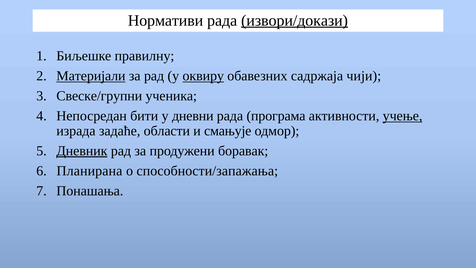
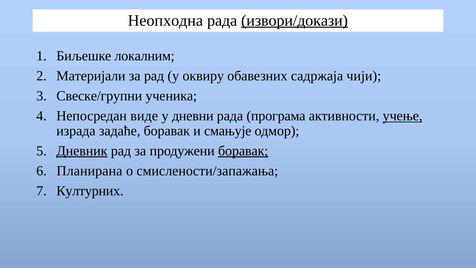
Нормативи: Нормативи -> Неопходна (165, 20)
правилну: правилну -> локалним (145, 56)
Материјали underline: present -> none (91, 76)
оквиру underline: present -> none (203, 76)
бити: бити -> виде (144, 116)
задаће области: области -> боравак (167, 131)
боравак underline: none -> present (243, 151)
способности/запажања: способности/запажања -> смислености/запажања (207, 171)
Понашања: Понашања -> Културних (90, 191)
